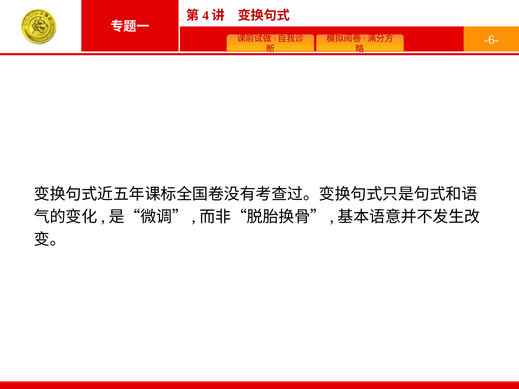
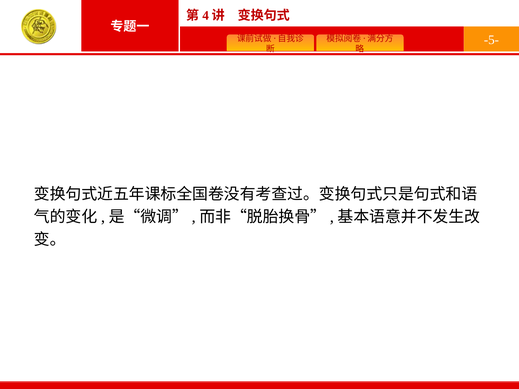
-6-: -6- -> -5- (491, 40)
